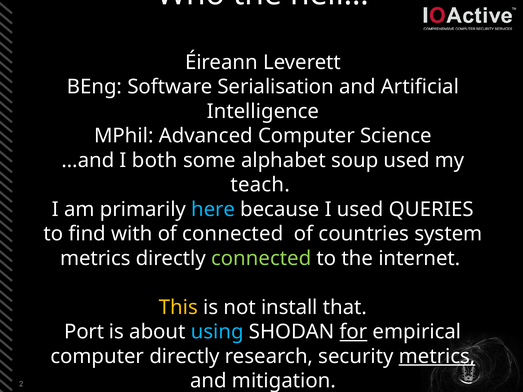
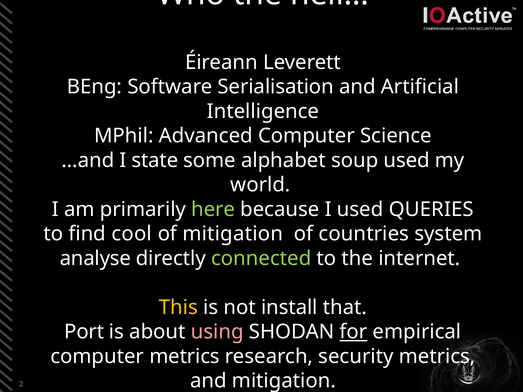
both: both -> state (155, 160)
teach: teach -> world (260, 185)
here colour: light blue -> light green (213, 209)
with: with -> cool (132, 234)
of connected: connected -> mitigation (233, 234)
metrics: metrics -> analyse (95, 259)
using colour: light blue -> pink (217, 332)
computer directly: directly -> metrics (185, 357)
metrics underline: present -> none (437, 357)
